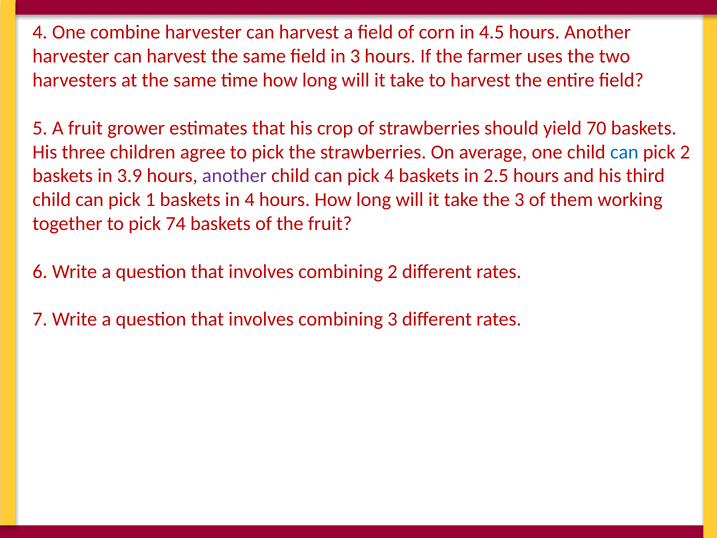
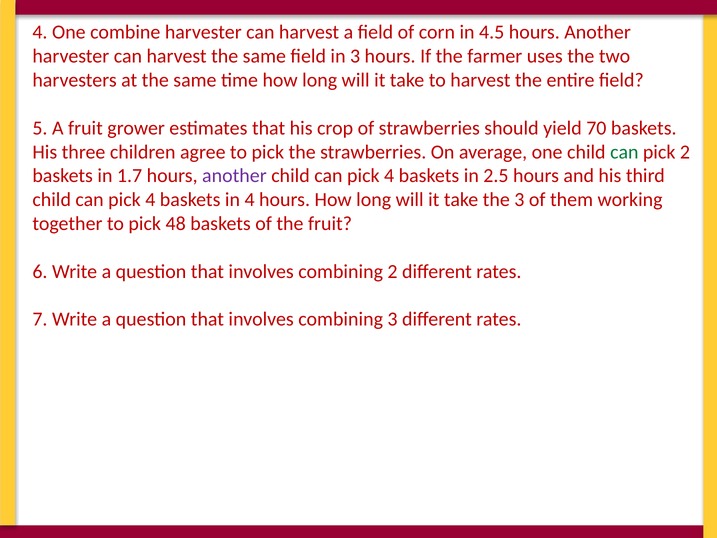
can colour: blue -> green (624, 152)
3.9: 3.9 -> 1.7 (130, 176)
1: 1 -> 4 (150, 200)
74: 74 -> 48 (176, 224)
